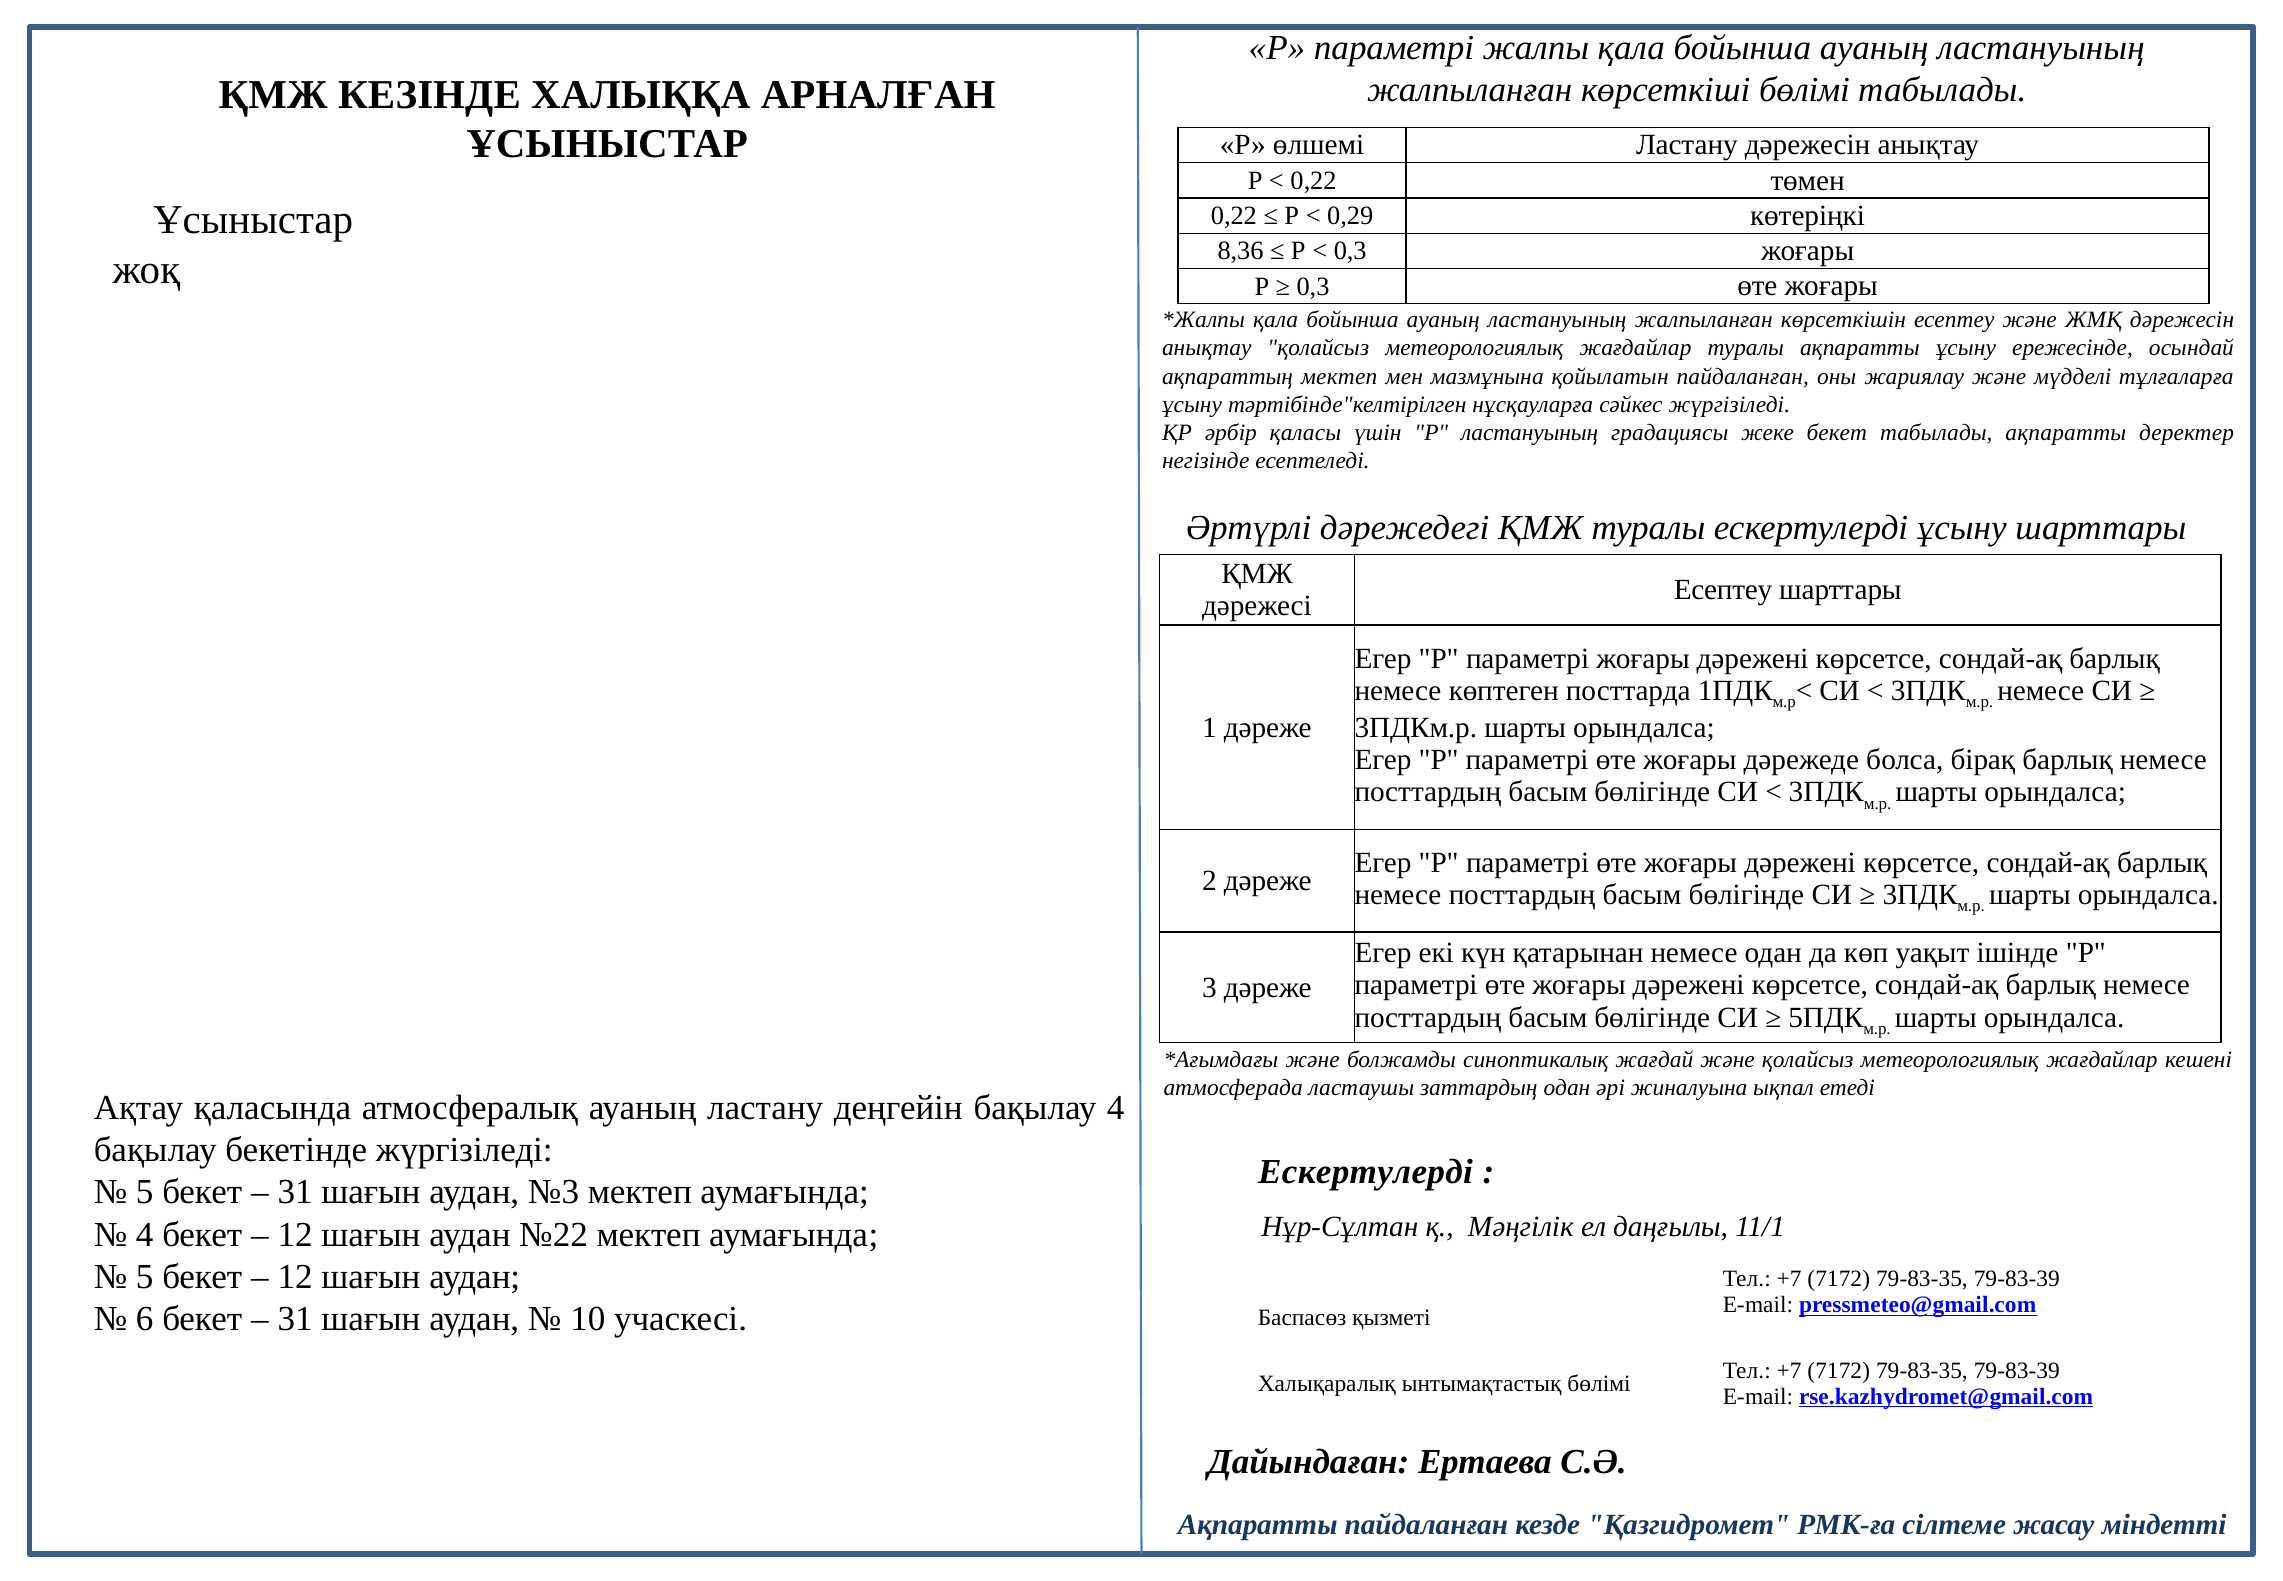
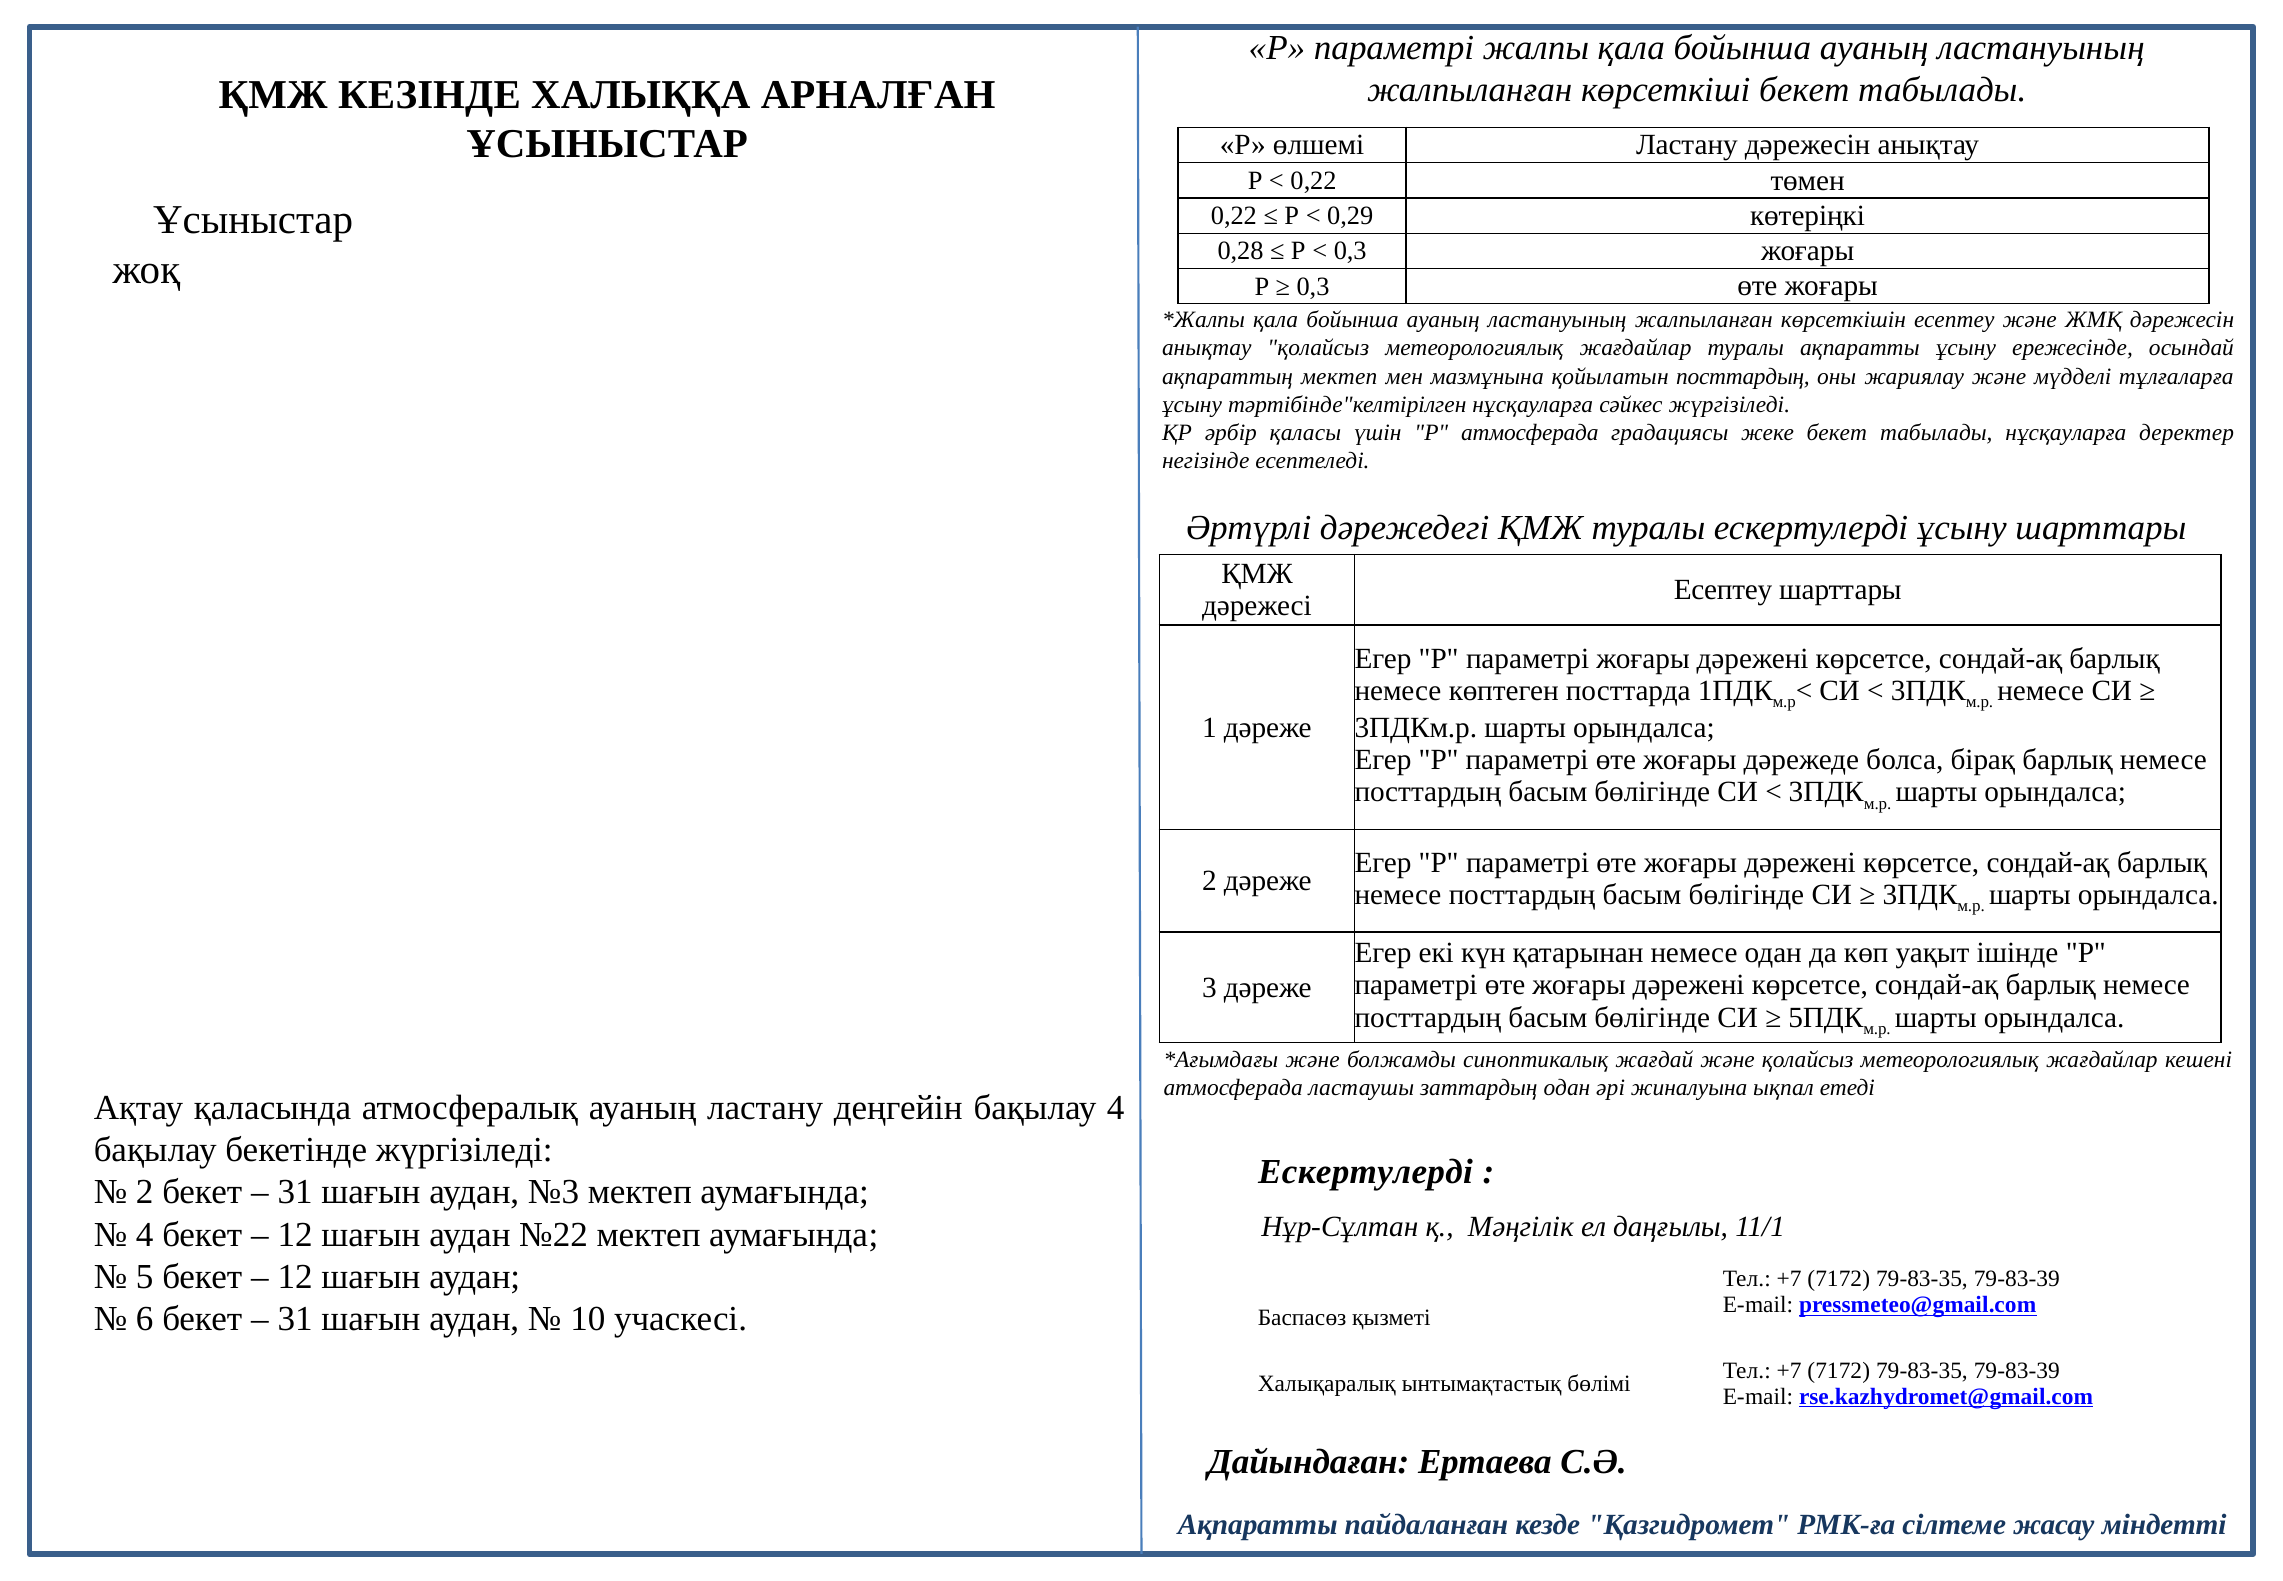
көрсеткіші бөлімі: бөлімі -> бекет (1804, 90)
8,36: 8,36 -> 0,28 (1241, 251)
қойылатын пайдаланған: пайдаланған -> посттардың (1743, 376)
Р ластануының: ластануының -> атмосферада (1530, 432)
табылады ақпаратты: ақпаратты -> нұсқауларға (2066, 432)
5: 5 -> 2 (145, 1192)
